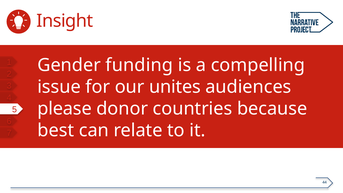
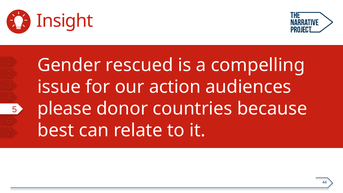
funding: funding -> rescued (139, 65)
unites: unites -> action (175, 87)
